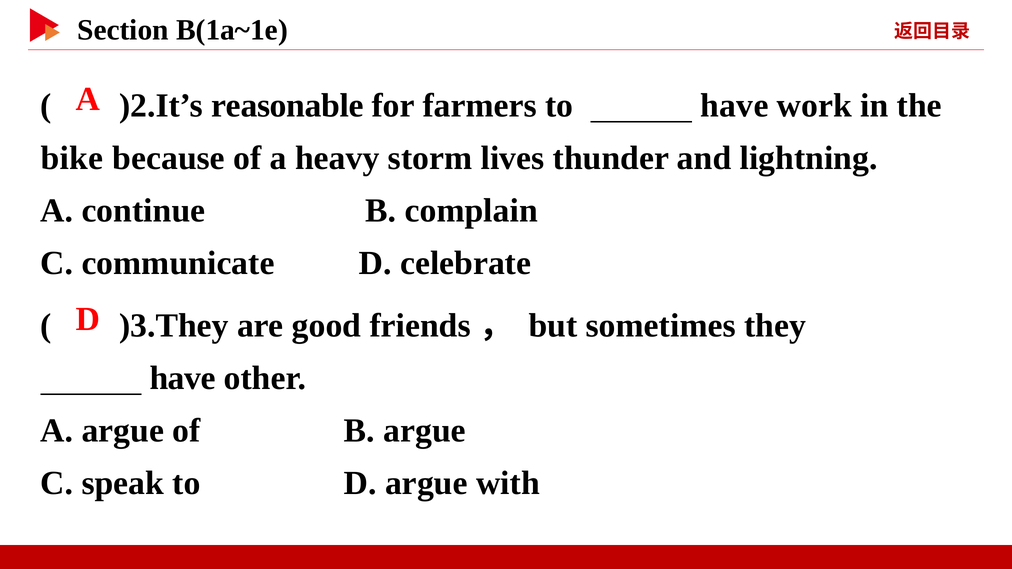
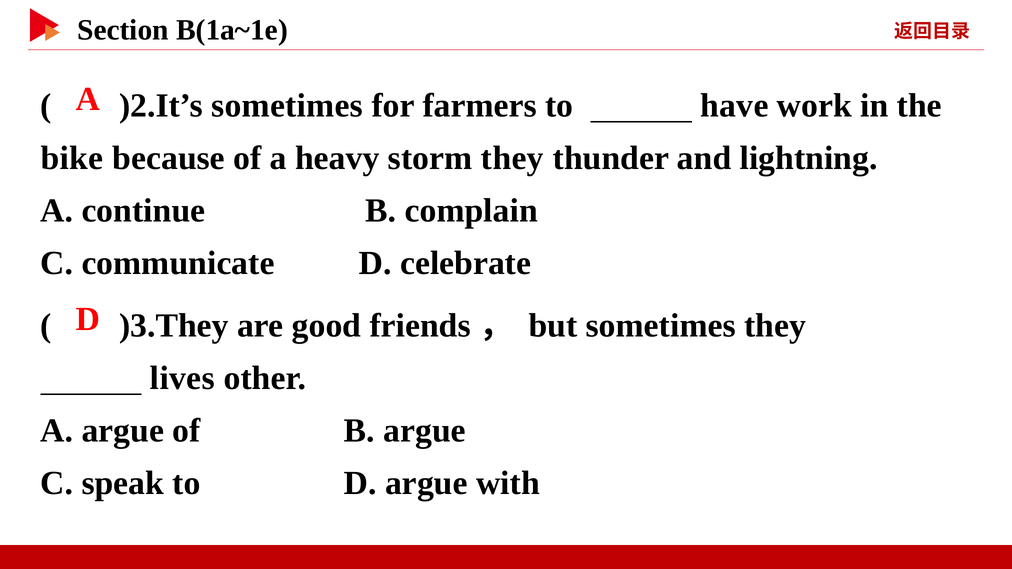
)2.It’s reasonable: reasonable -> sometimes (287, 105)
storm lives: lives -> they (512, 158)
have: have -> lives (182, 378)
